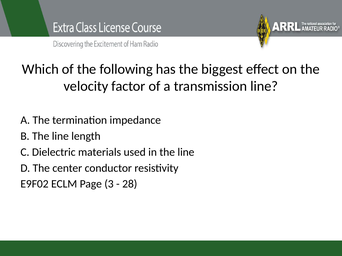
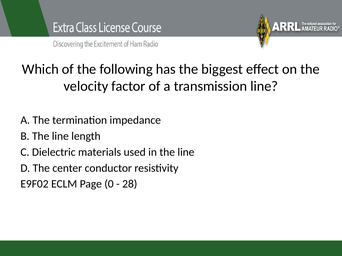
3: 3 -> 0 (109, 184)
